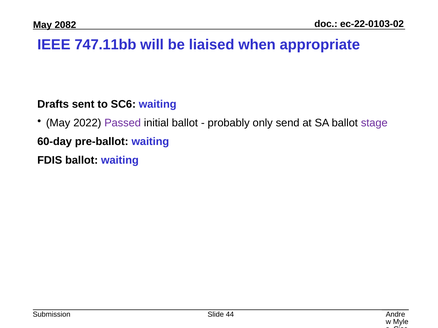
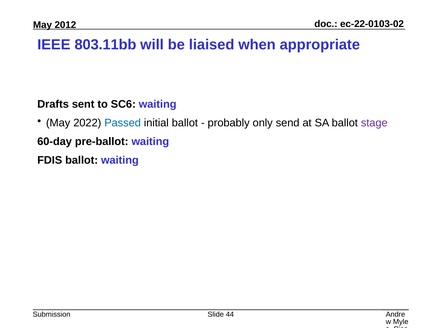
2082: 2082 -> 2012 (65, 25)
747.11bb: 747.11bb -> 803.11bb (105, 45)
Passed colour: purple -> blue (123, 123)
